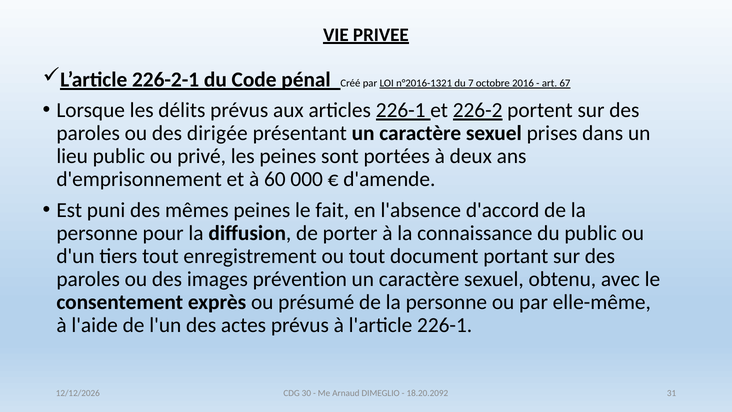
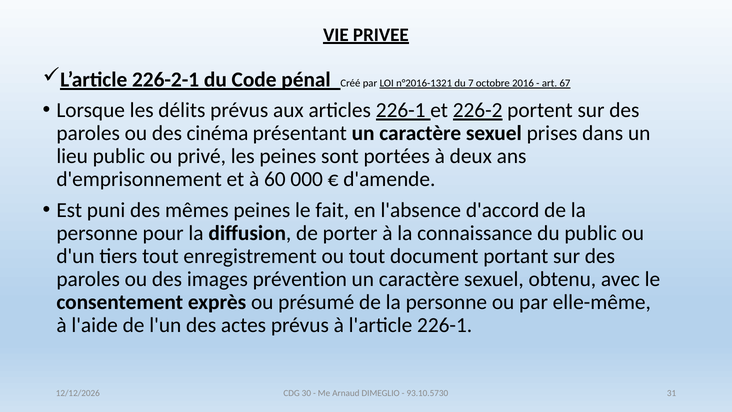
dirigée: dirigée -> cinéma (217, 133)
18.20.2092: 18.20.2092 -> 93.10.5730 (427, 393)
